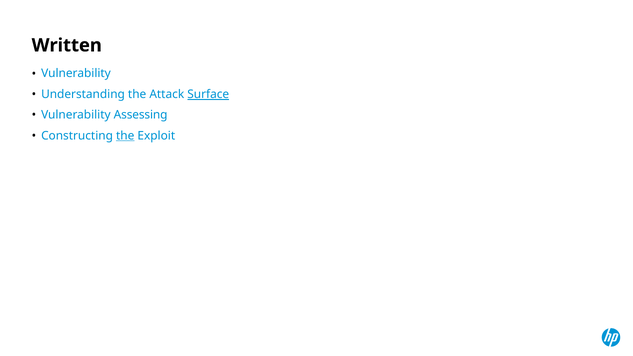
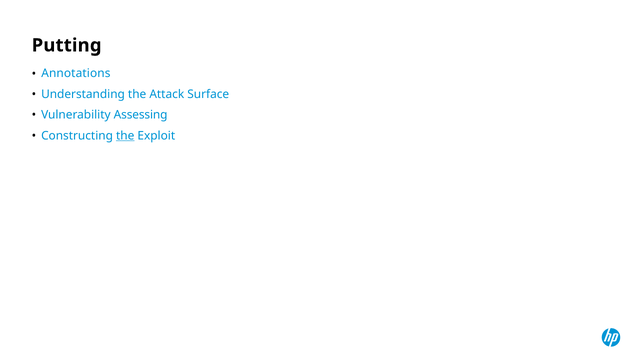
Written: Written -> Putting (67, 45)
Vulnerability: Vulnerability -> Annotations (76, 74)
Surface underline: present -> none (208, 94)
